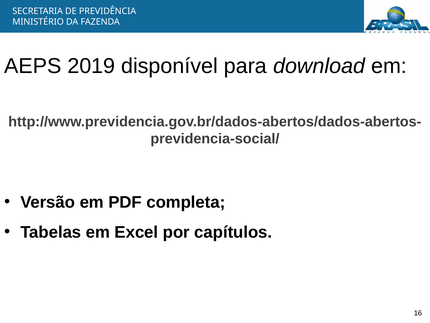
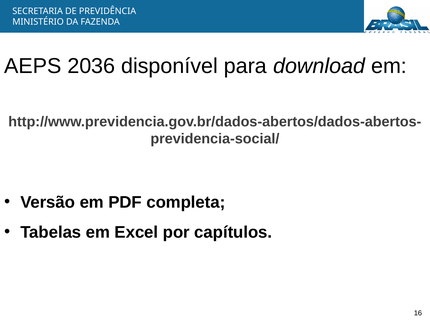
2019: 2019 -> 2036 (91, 66)
